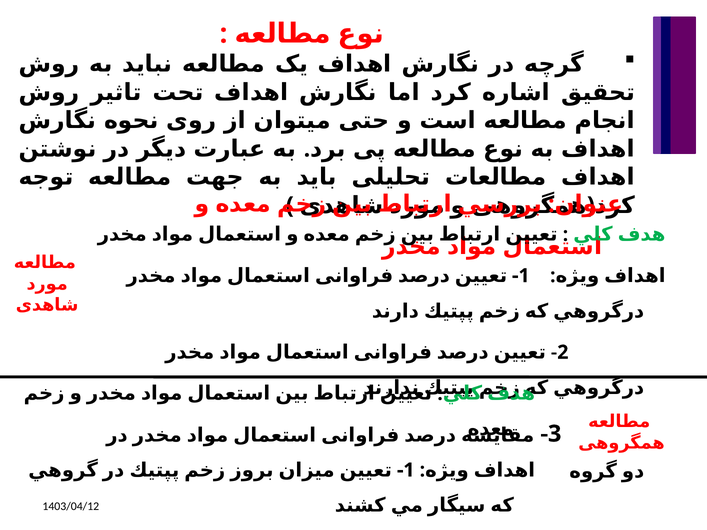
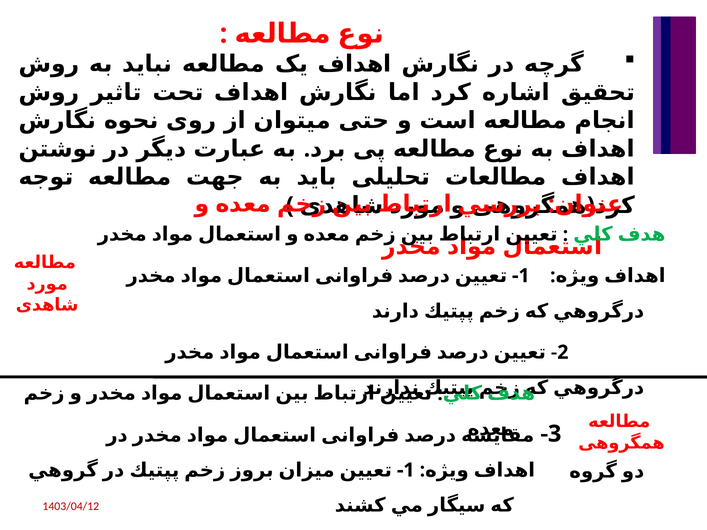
1403/04/12 colour: black -> red (71, 506)
